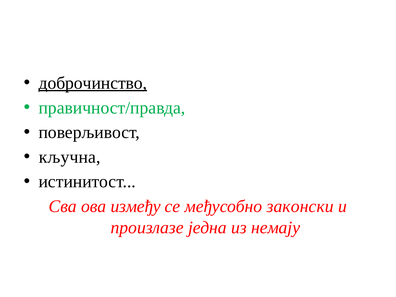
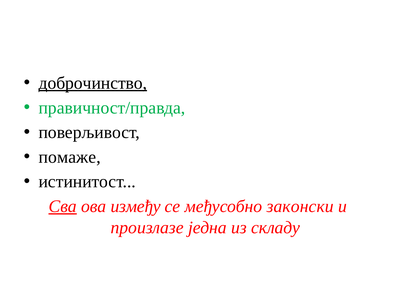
кључна: кључна -> помаже (70, 157)
Сва underline: none -> present (63, 206)
немају: немају -> складу (276, 227)
